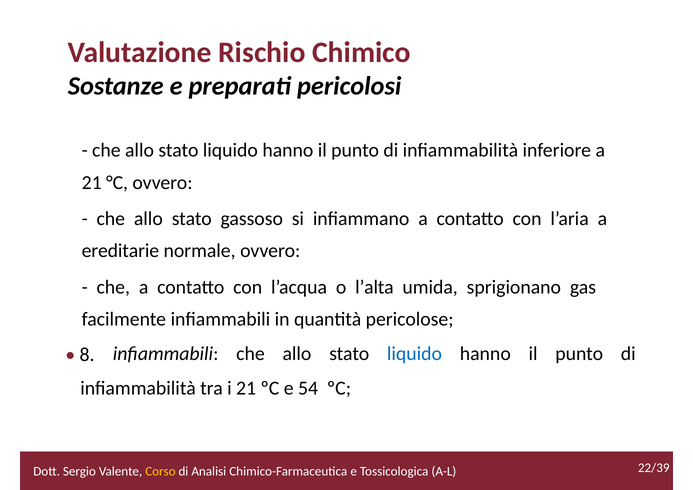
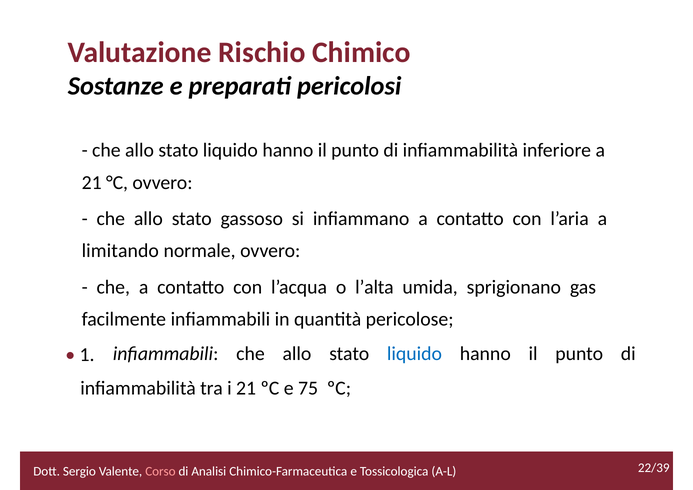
ereditarie: ereditarie -> limitando (120, 251)
8: 8 -> 1 (87, 355)
54: 54 -> 75 (308, 388)
Corso colour: yellow -> pink (160, 471)
